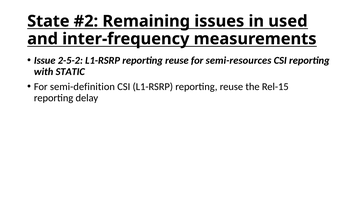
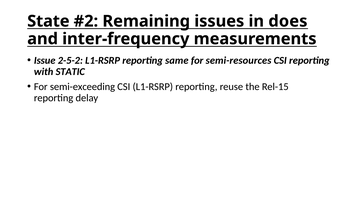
used: used -> does (288, 21)
2-5-2 L1-RSRP reporting reuse: reuse -> same (177, 60)
semi-definition: semi-definition -> semi-exceeding (82, 87)
